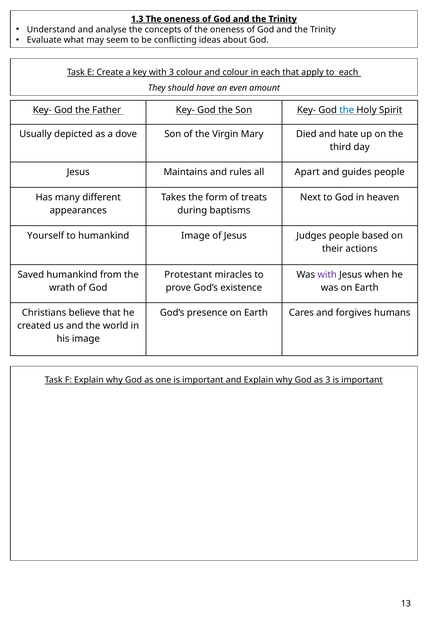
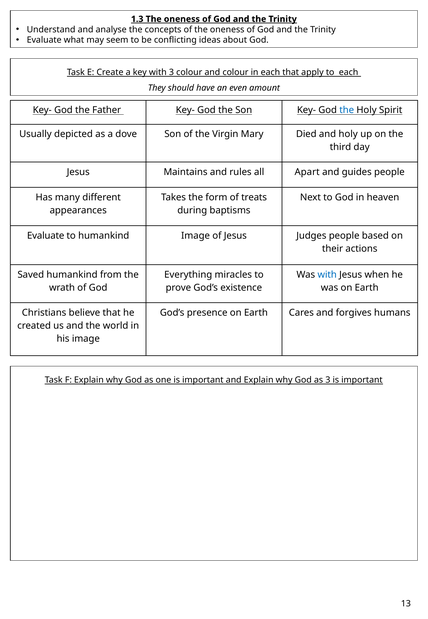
and hate: hate -> holy (348, 134)
Yourself: Yourself -> Evaluate (46, 235)
Protestant: Protestant -> Everything (188, 274)
with colour: purple -> blue (327, 274)
